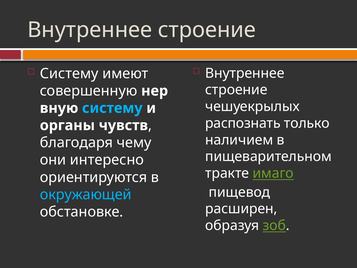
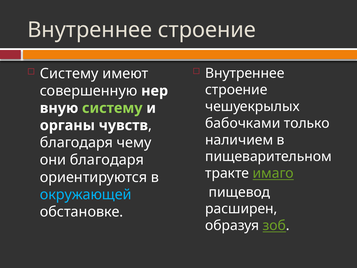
систему colour: light blue -> light green (112, 108)
распознать: распознать -> бабочками (243, 123)
они интересно: интересно -> благодаря (107, 160)
